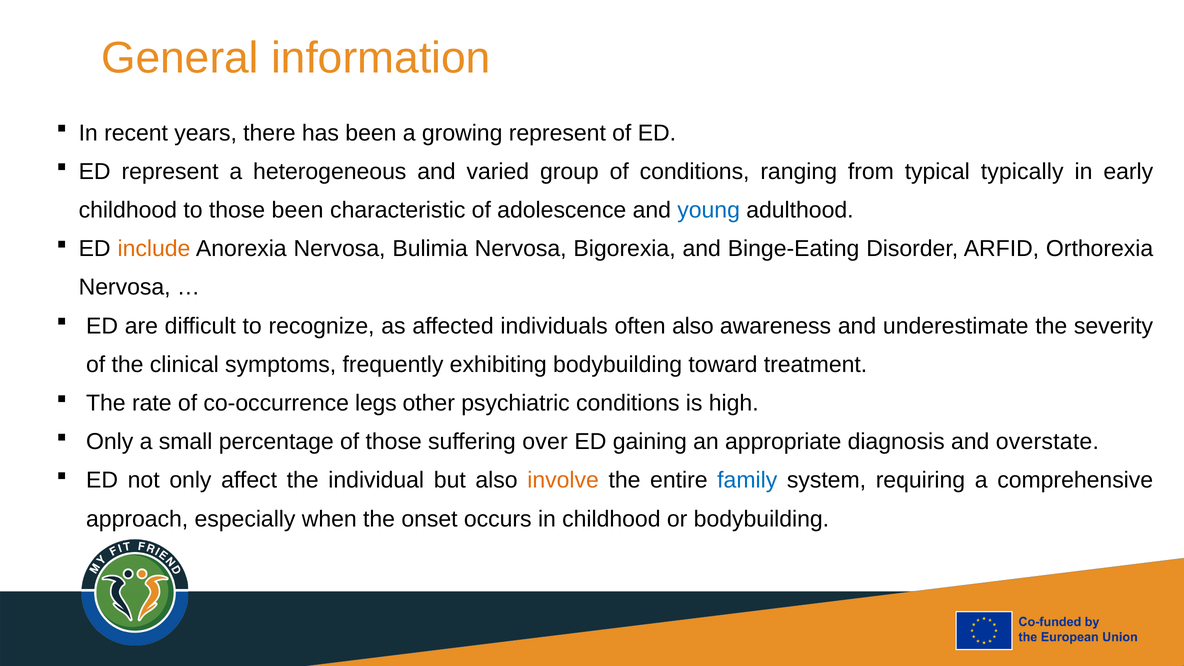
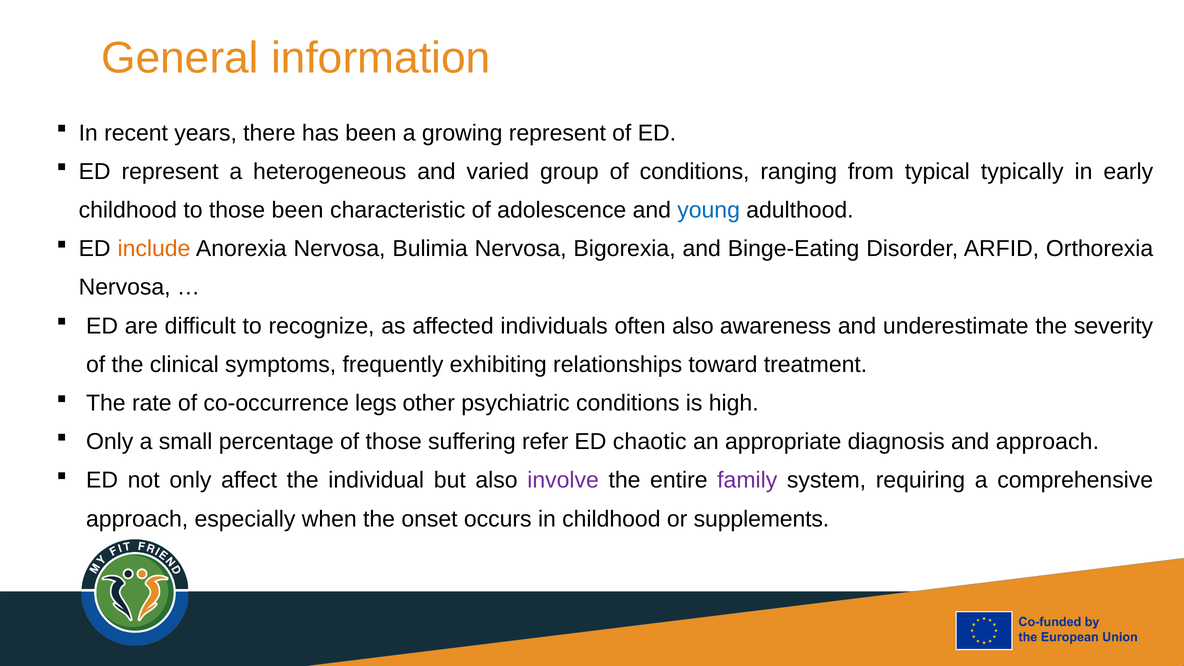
exhibiting bodybuilding: bodybuilding -> relationships (618, 365)
over: over -> refer (545, 442)
gaining: gaining -> chaotic (650, 442)
and overstate: overstate -> approach (1047, 442)
involve colour: orange -> purple (563, 480)
family colour: blue -> purple (747, 480)
or bodybuilding: bodybuilding -> supplements (761, 519)
